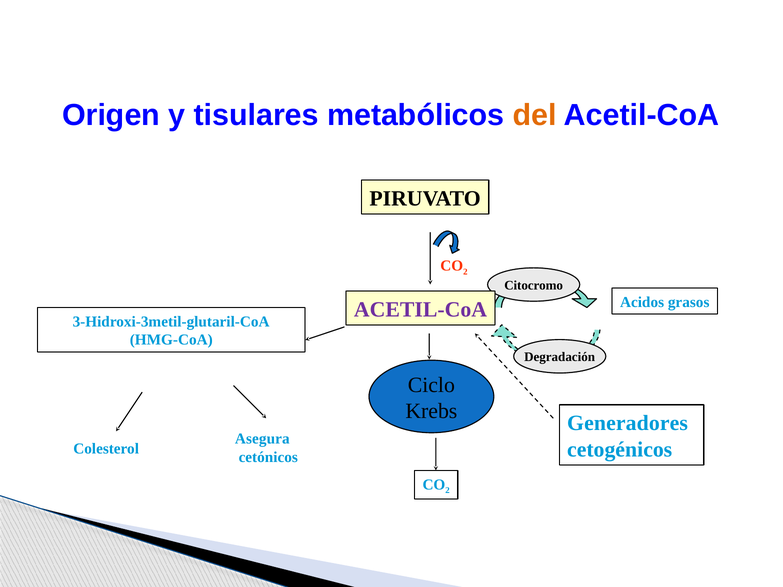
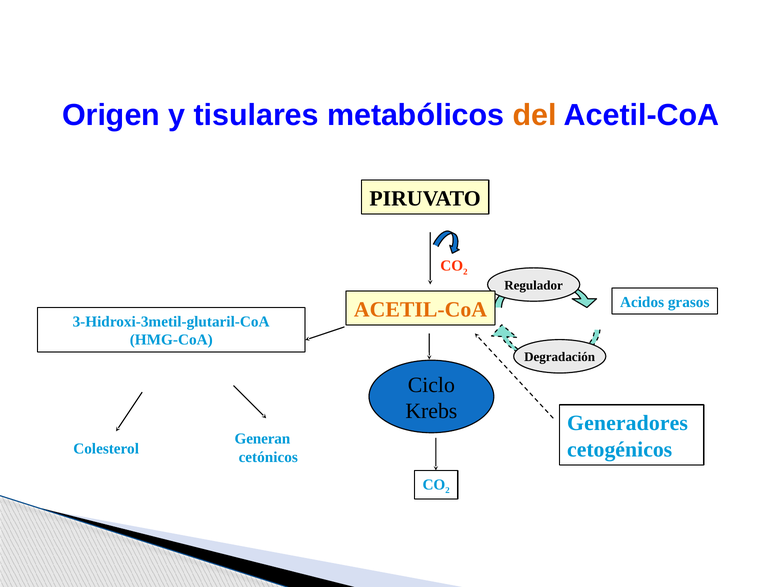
Citocromo: Citocromo -> Regulador (534, 286)
ACETIL-CoA colour: purple -> orange (421, 310)
Asegura: Asegura -> Generan (262, 439)
